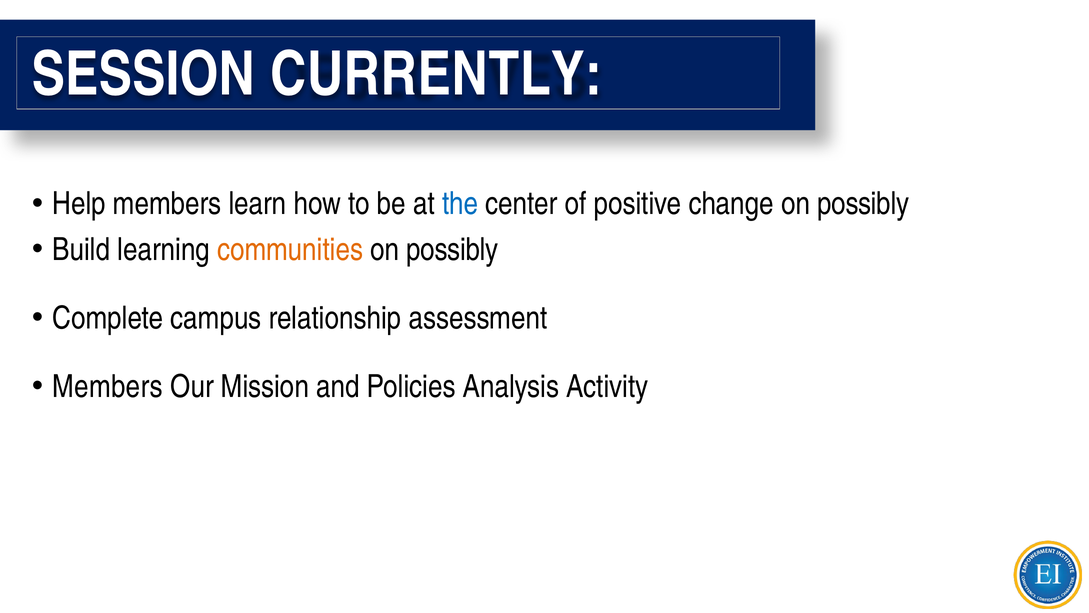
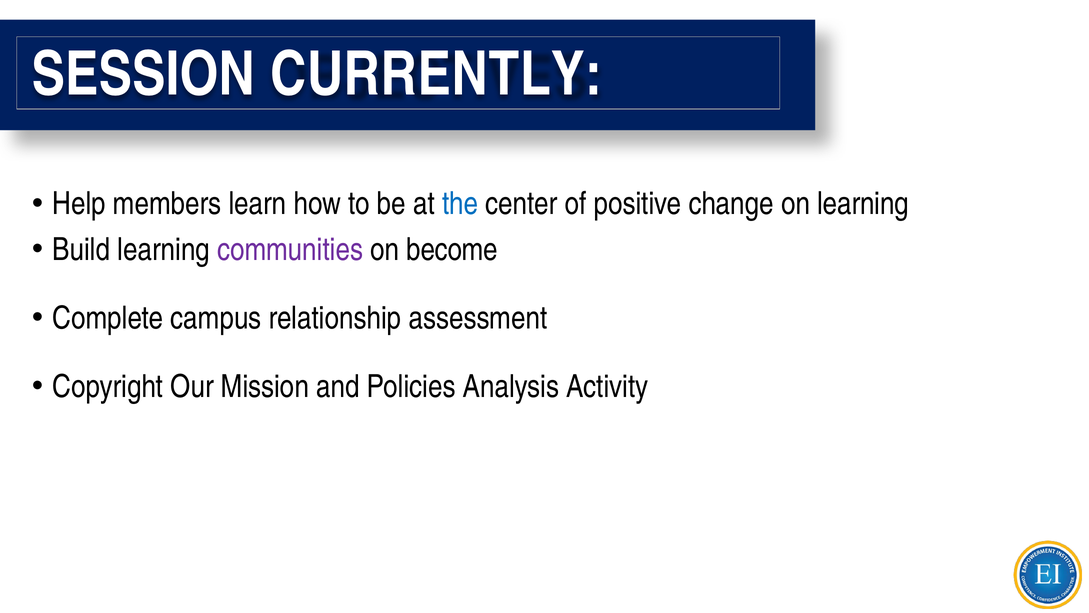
change on possibly: possibly -> learning (863, 204)
communities colour: orange -> purple (290, 249)
possibly: possibly -> become (452, 249)
Members: Members -> Copyright (108, 387)
